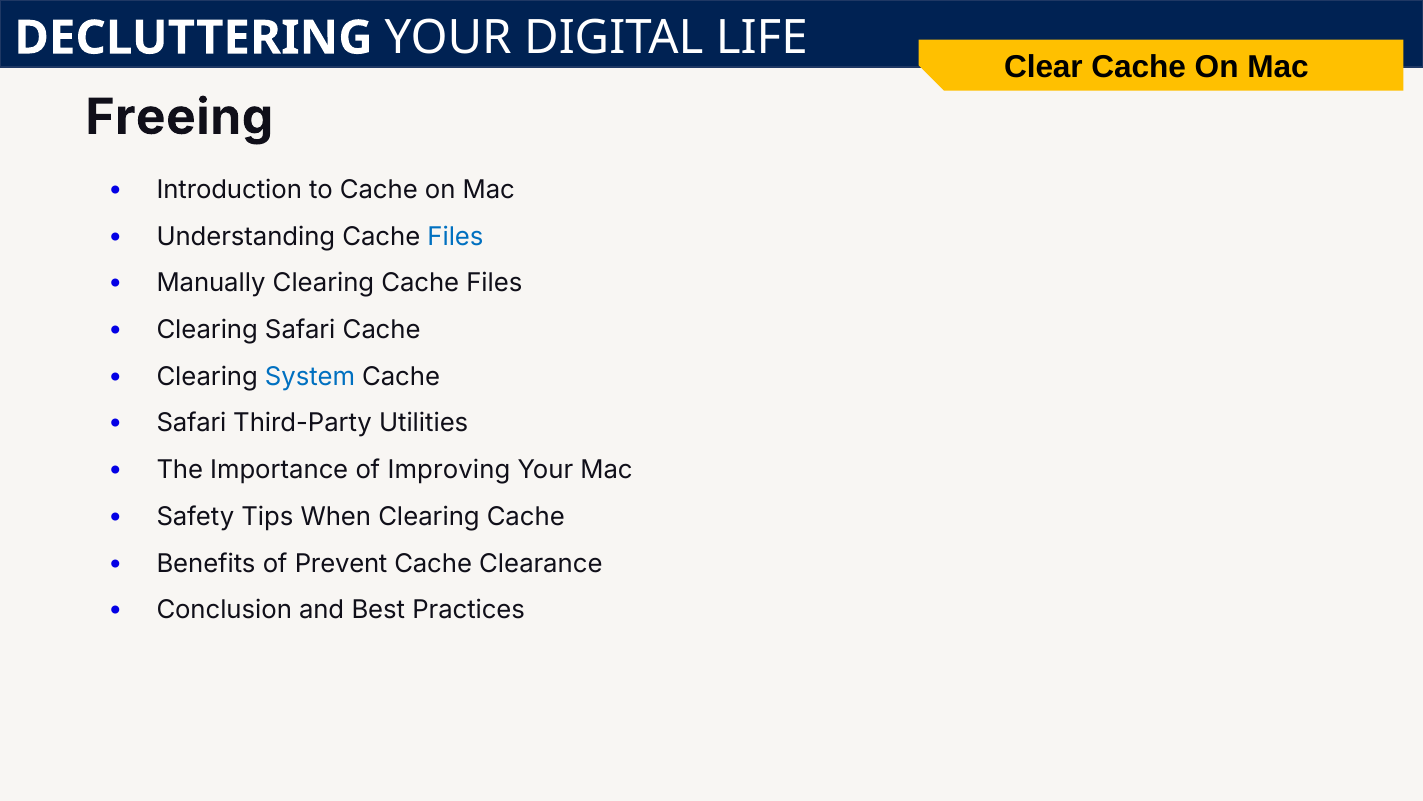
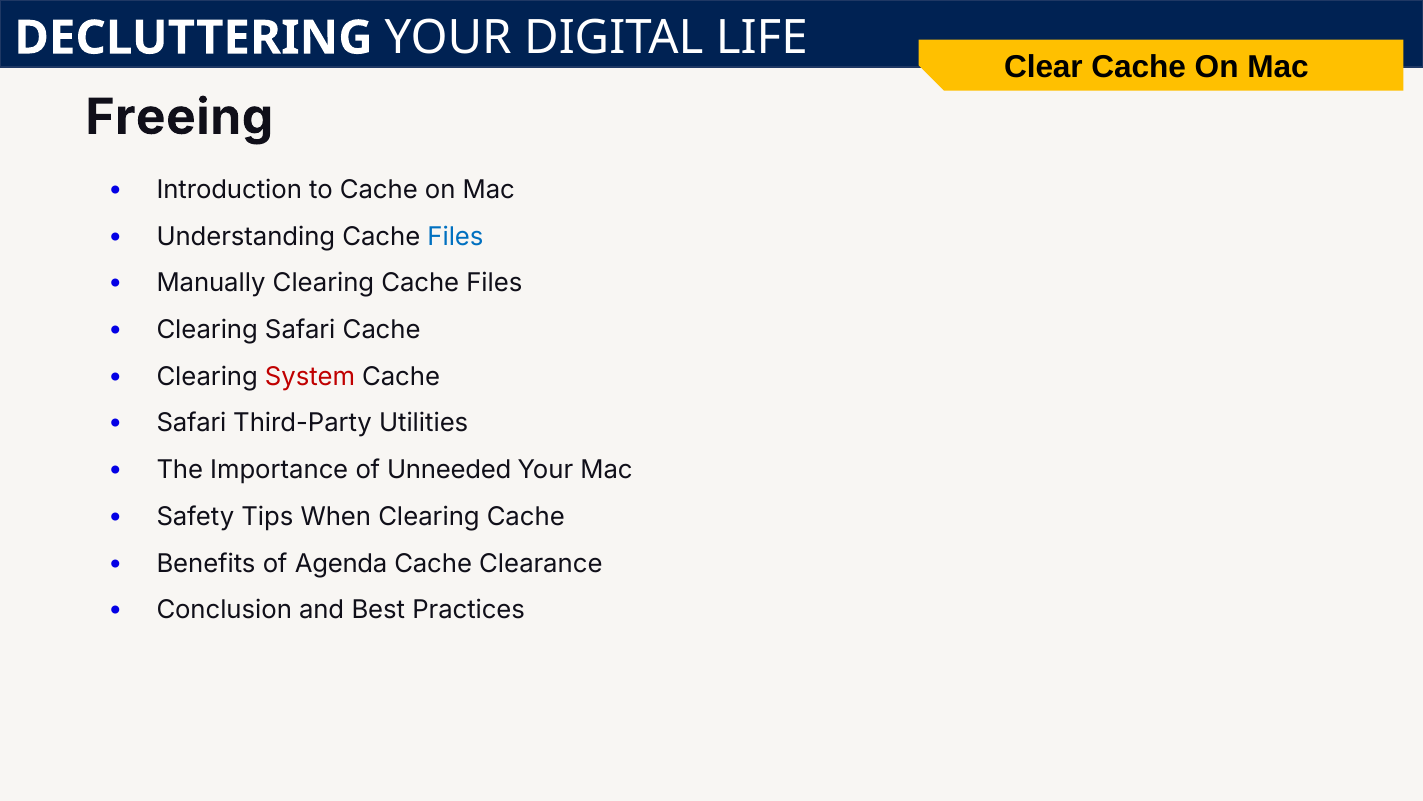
System colour: blue -> red (310, 377)
Improving: Improving -> Unneeded (449, 470)
Prevent: Prevent -> Agenda (341, 563)
